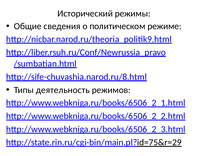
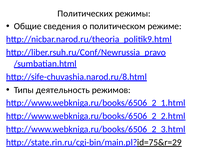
Исторический: Исторический -> Политических (85, 13)
